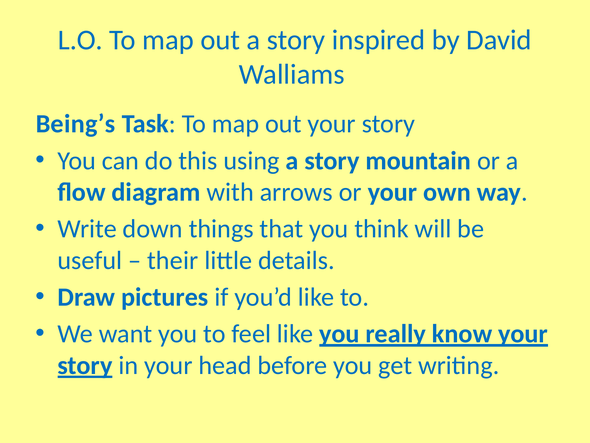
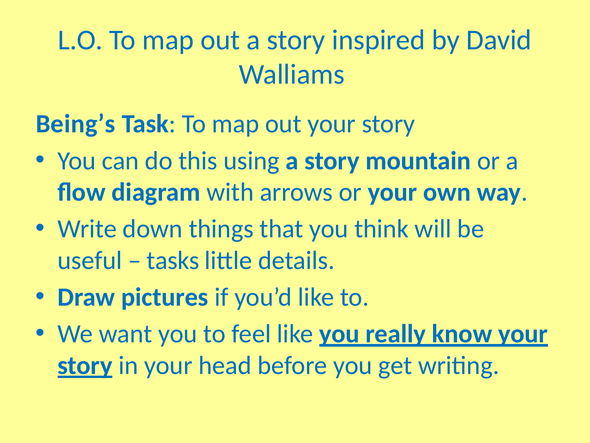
their: their -> tasks (173, 260)
